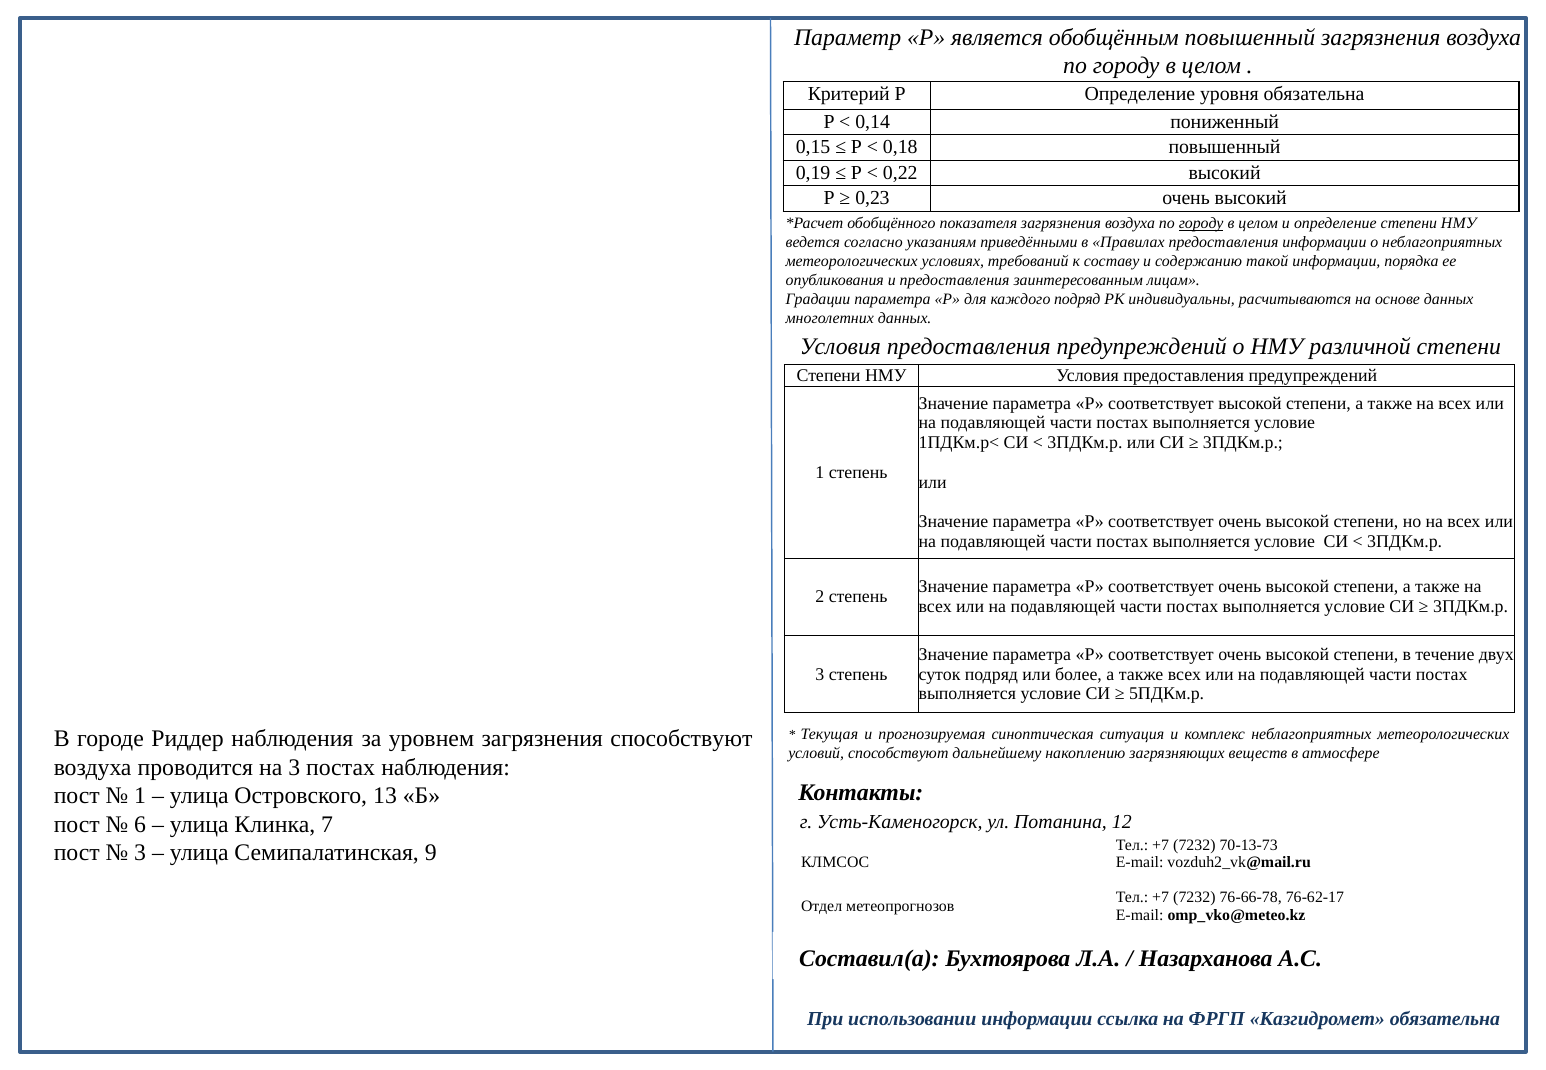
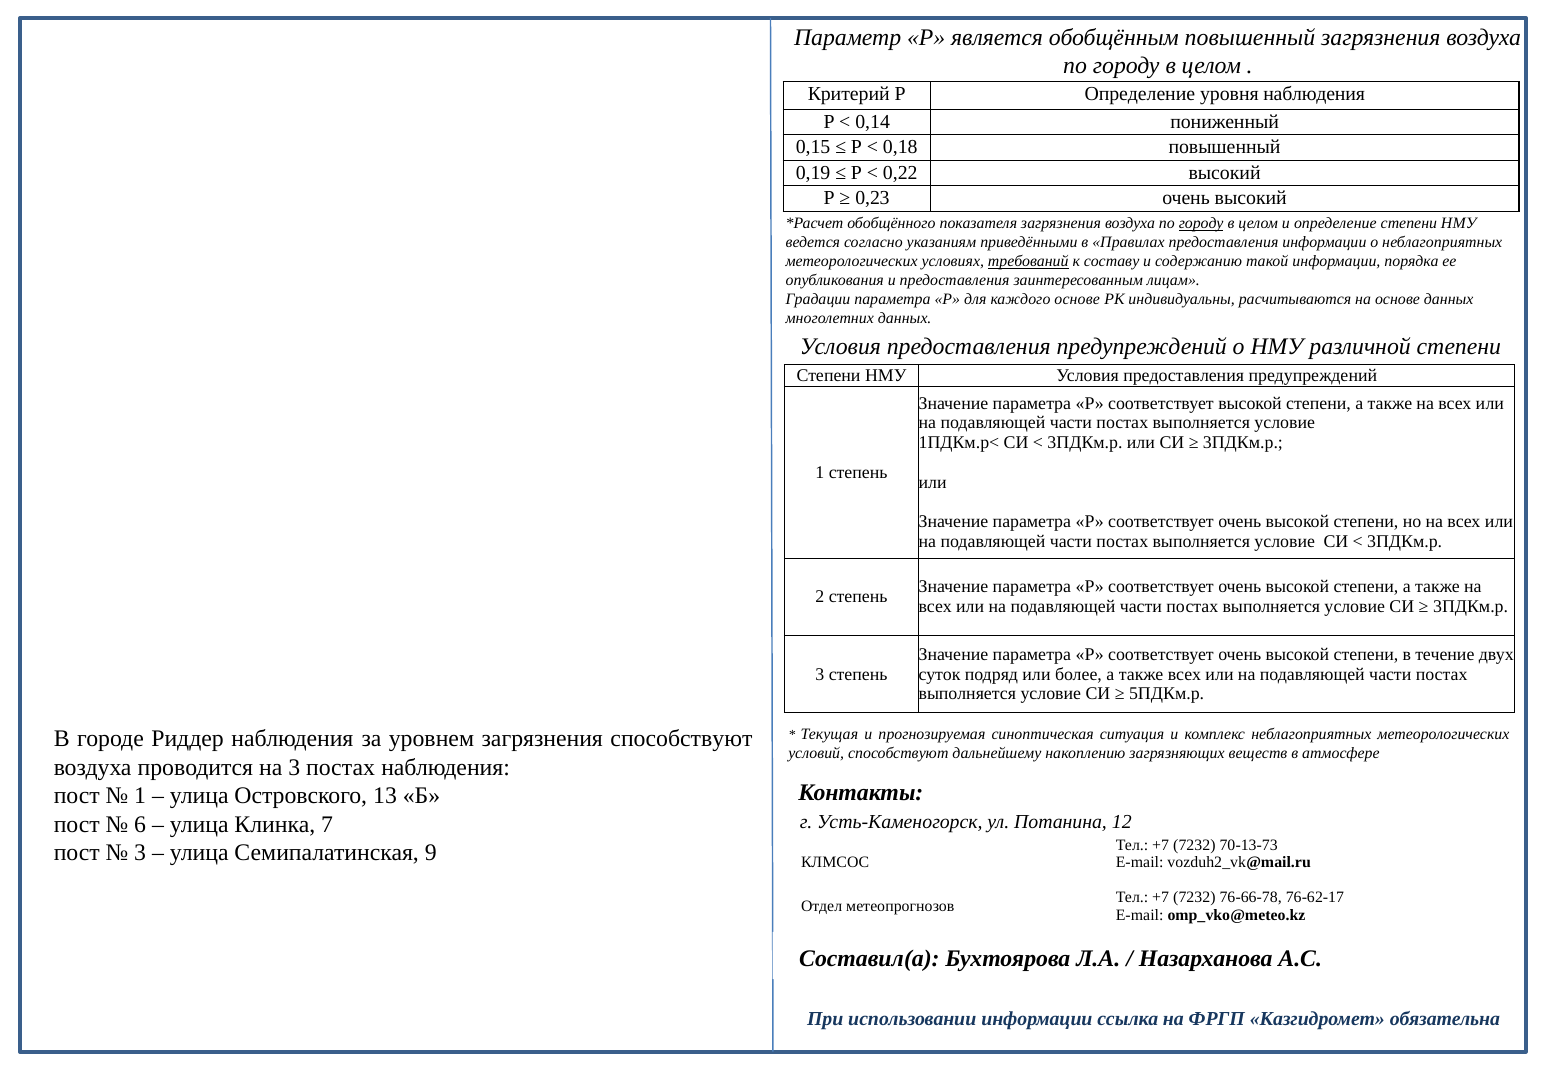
уровня обязательна: обязательна -> наблюдения (1314, 94)
требований underline: none -> present (1028, 261)
каждого подряд: подряд -> основе (1077, 299)
